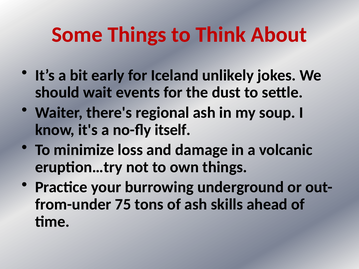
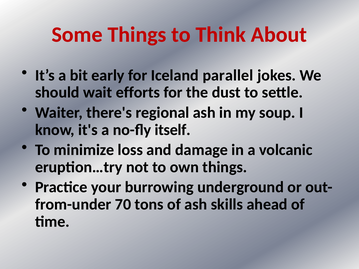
unlikely: unlikely -> parallel (228, 75)
events: events -> efforts (138, 93)
75: 75 -> 70 (123, 205)
